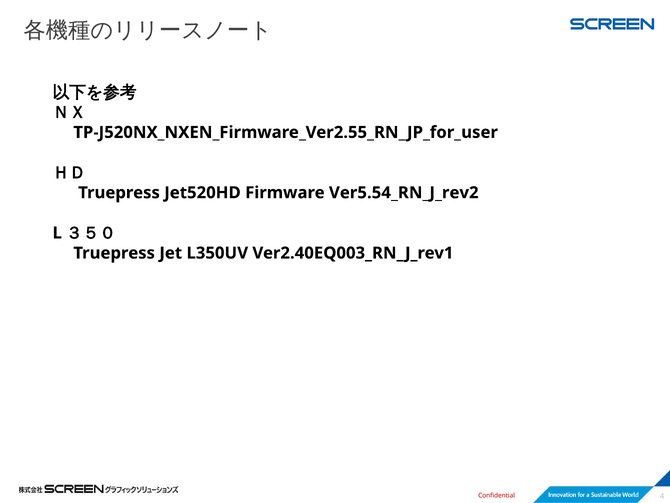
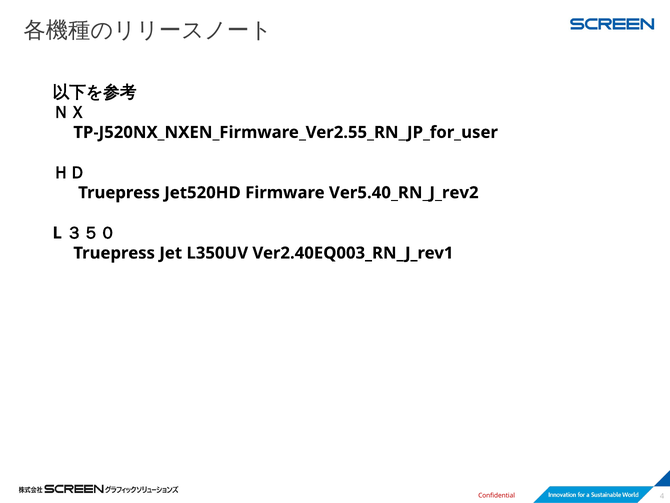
Ver5.54_RN_J_rev2: Ver5.54_RN_J_rev2 -> Ver5.40_RN_J_rev2 (404, 193)
